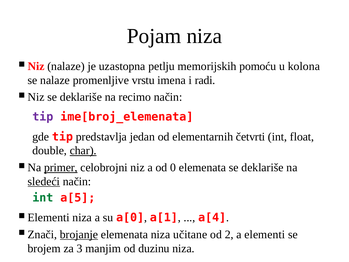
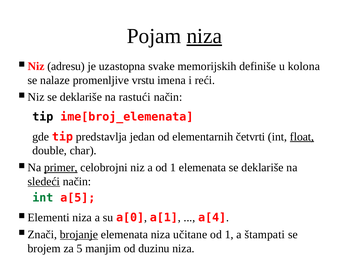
niza underline: none -> present (204, 36)
Niz nalaze: nalaze -> adresu (66, 66)
petlju: petlju -> svake (162, 66)
pomoću: pomoću -> definiše (258, 66)
radi: radi -> reći (205, 80)
recimo: recimo -> rastući (135, 97)
tip colour: purple -> black (43, 117)
float underline: none -> present (302, 137)
char underline: present -> none (83, 151)
a od 0: 0 -> 1 (173, 167)
2: 2 -> 1 (229, 234)
a elementi: elementi -> štampati (265, 234)
3: 3 -> 5 (80, 248)
